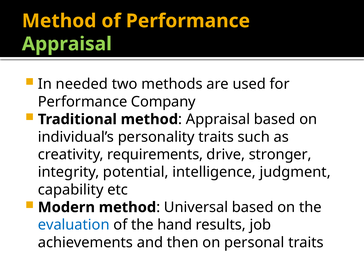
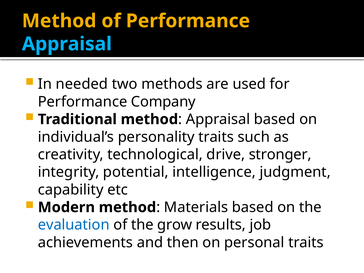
Appraisal colour: light green -> light blue (67, 44)
requirements: requirements -> technological (155, 155)
Universal: Universal -> Materials (196, 207)
hand: hand -> grow (175, 225)
